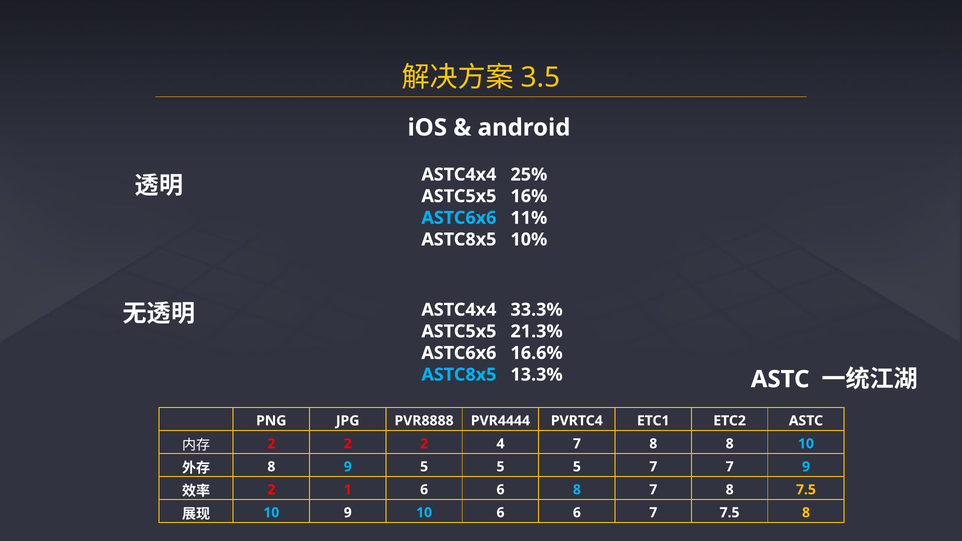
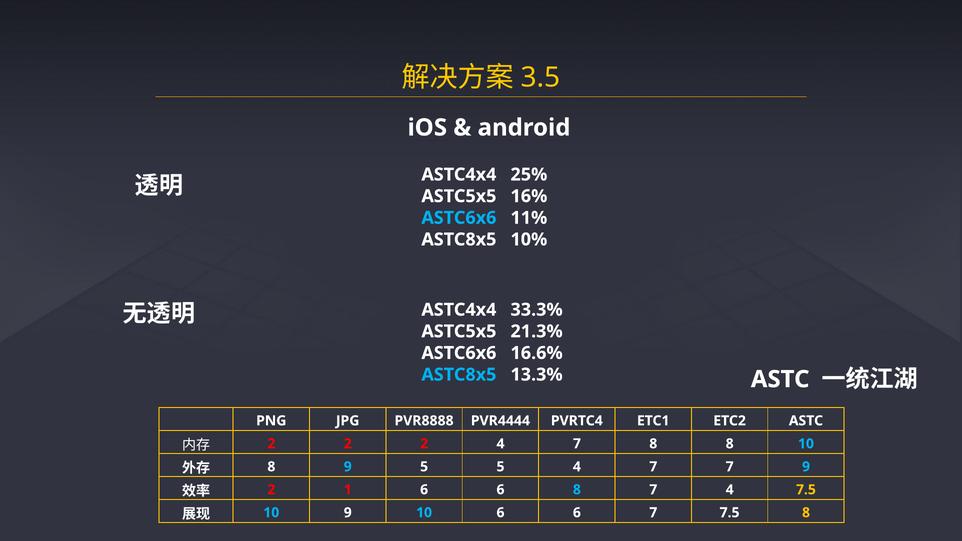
5 5 5: 5 -> 4 (577, 467)
8 7 8: 8 -> 4 (730, 490)
